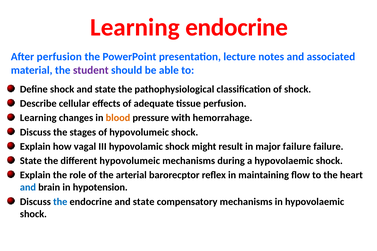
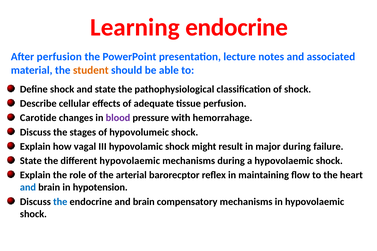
student colour: purple -> orange (91, 70)
Learning: Learning -> Carotide (38, 118)
blood colour: orange -> purple (118, 118)
major failure: failure -> during (297, 147)
different hypovolumeic: hypovolumeic -> hypovolaemic (130, 161)
endocrine and state: state -> brain (144, 202)
